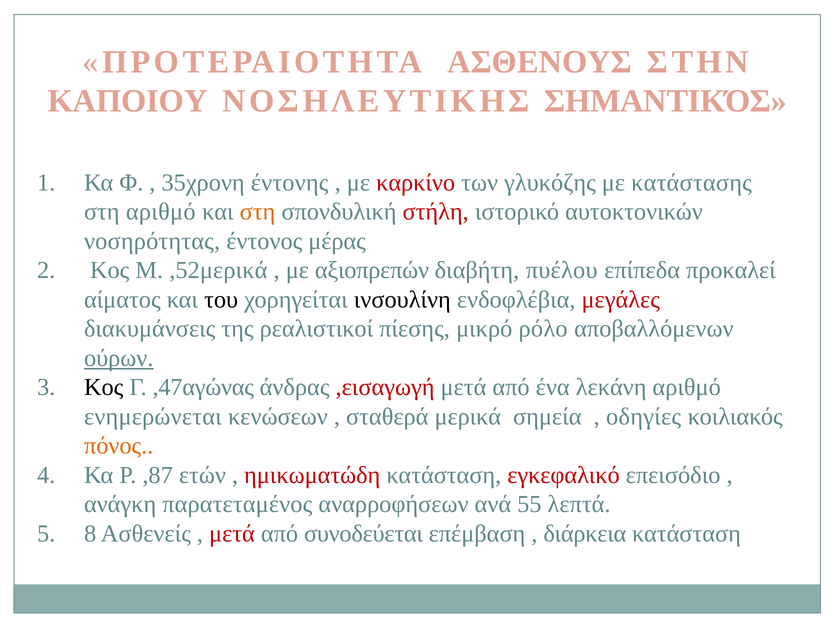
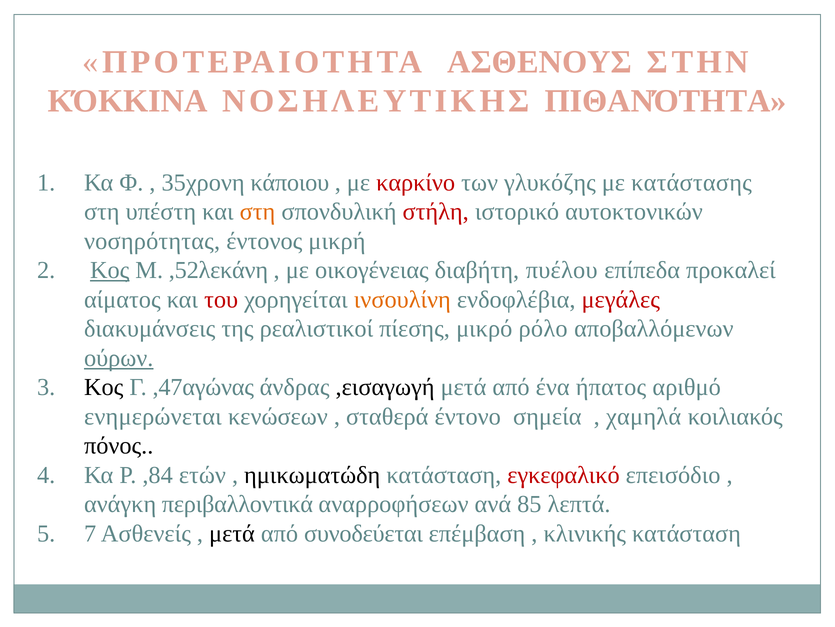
ΚΑΠΟΙΟΥ: ΚΑΠΟΙΟΥ -> ΚΌΚΚΙΝΑ (128, 101)
ΣΗΜΑΝΤΙΚΌΣ: ΣΗΜΑΝΤΙΚΌΣ -> ΠΙΘΑΝΌΤΗΤΑ (666, 101)
έντονης: έντονης -> κάποιου (290, 182)
στη αριθμό: αριθμό -> υπέστη (161, 212)
μέρας: μέρας -> μικρή (337, 241)
Κος underline: none -> present (110, 270)
,52μερικά: ,52μερικά -> ,52λεκάνη (218, 270)
αξιοπρεπών: αξιοπρεπών -> οικογένειας (372, 270)
του colour: black -> red (221, 299)
ινσουλίνη colour: black -> orange (402, 299)
,εισαγωγή colour: red -> black (385, 387)
λεκάνη: λεκάνη -> ήπατος (611, 387)
μερικά: μερικά -> έντονο (468, 416)
οδηγίες: οδηγίες -> χαμηλά (644, 416)
πόνος colour: orange -> black (119, 445)
,87: ,87 -> ,84 (158, 475)
ημικωματώδη colour: red -> black (312, 475)
παρατεταμένος: παρατεταμένος -> περιβαλλοντικά (237, 504)
55: 55 -> 85 (529, 504)
8: 8 -> 7 (90, 533)
μετά colour: red -> black (232, 533)
διάρκεια: διάρκεια -> κλινικής (585, 533)
